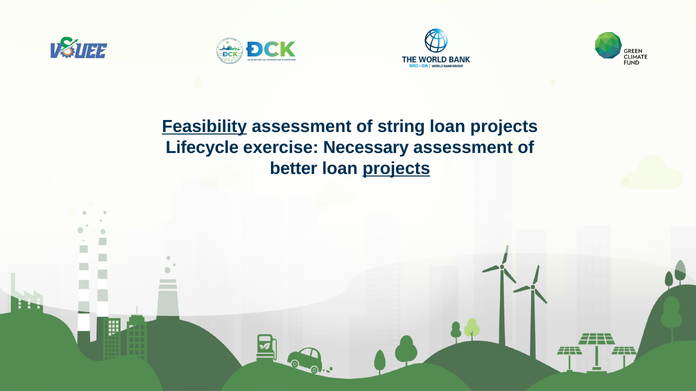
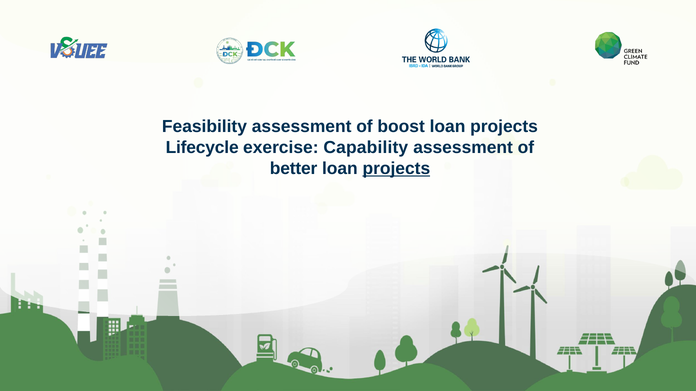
Feasibility underline: present -> none (204, 127)
string: string -> boost (401, 127)
Necessary: Necessary -> Capability (366, 148)
